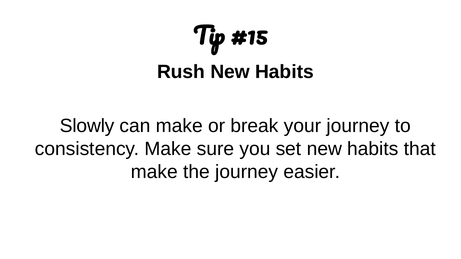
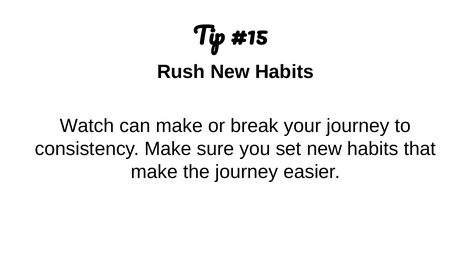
Slowly: Slowly -> Watch (87, 126)
